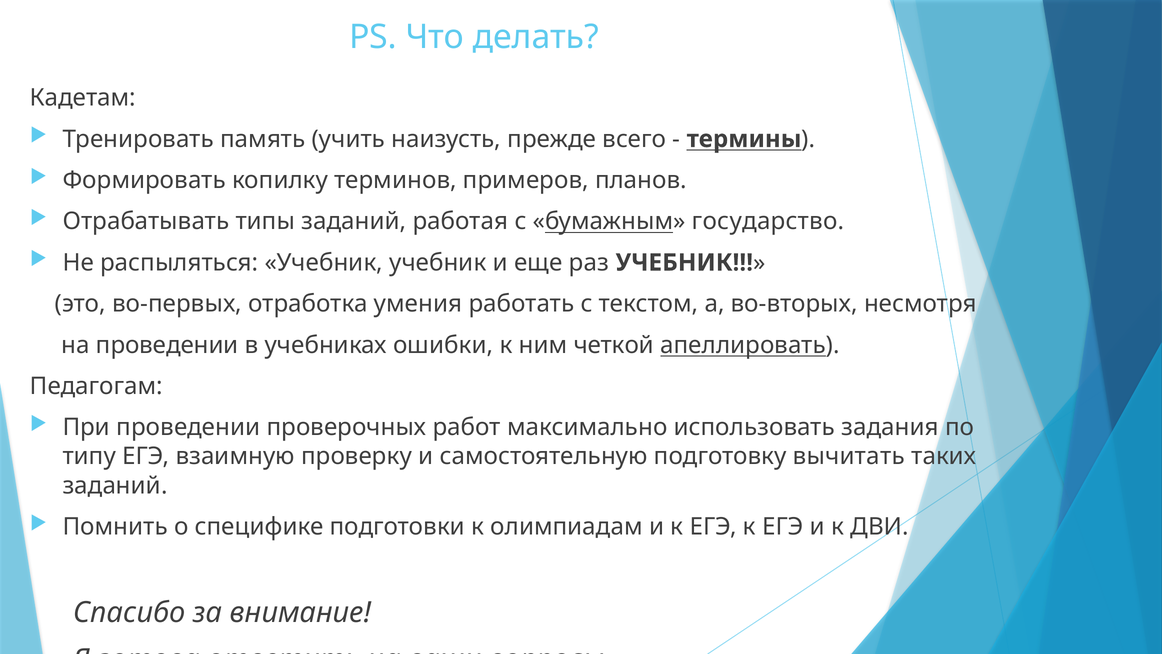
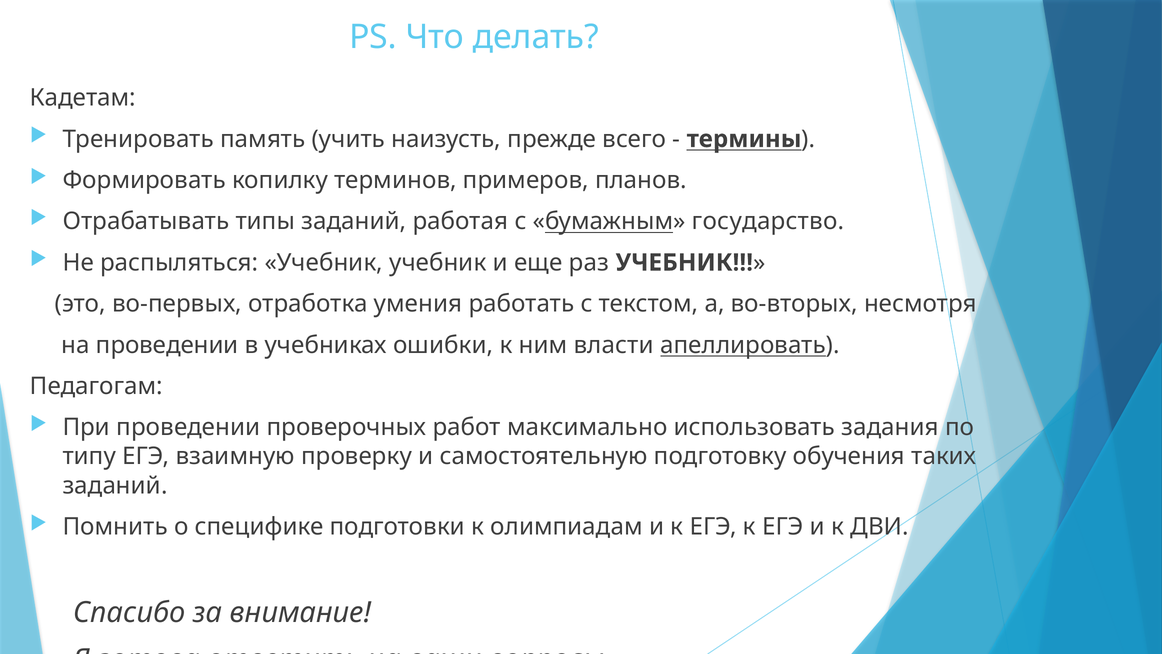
четкой: четкой -> власти (614, 345)
вычитать: вычитать -> обучения (849, 456)
